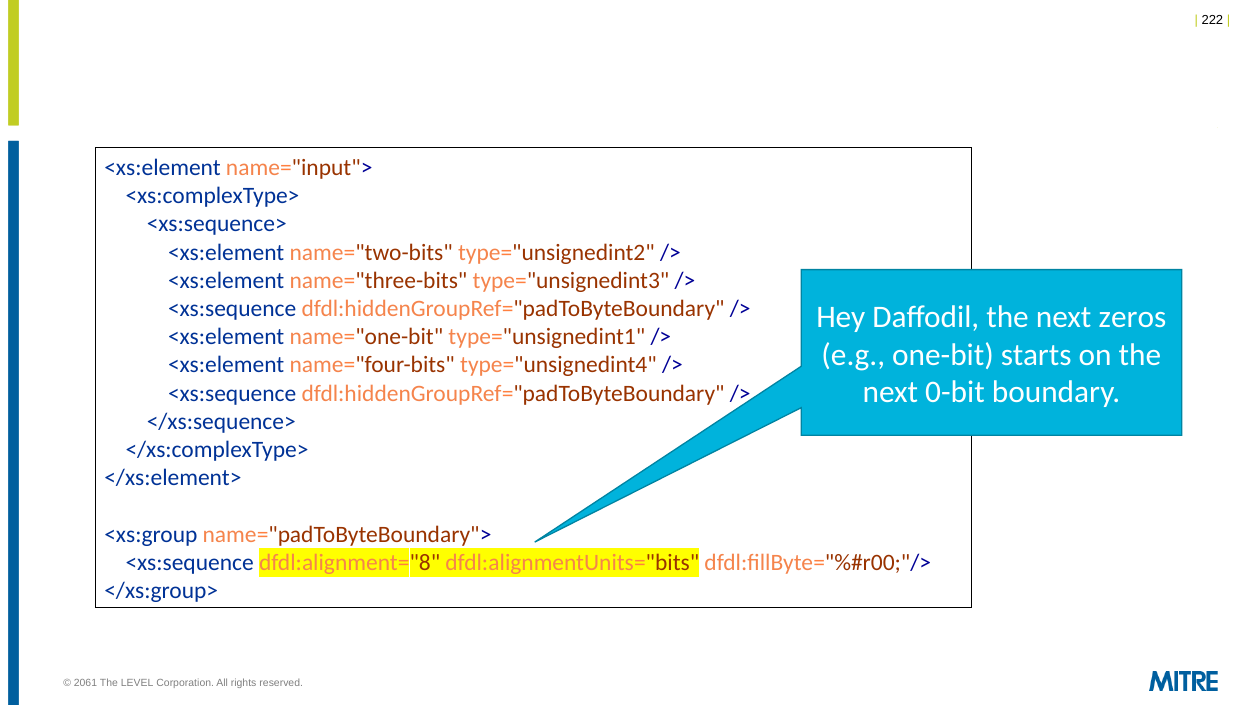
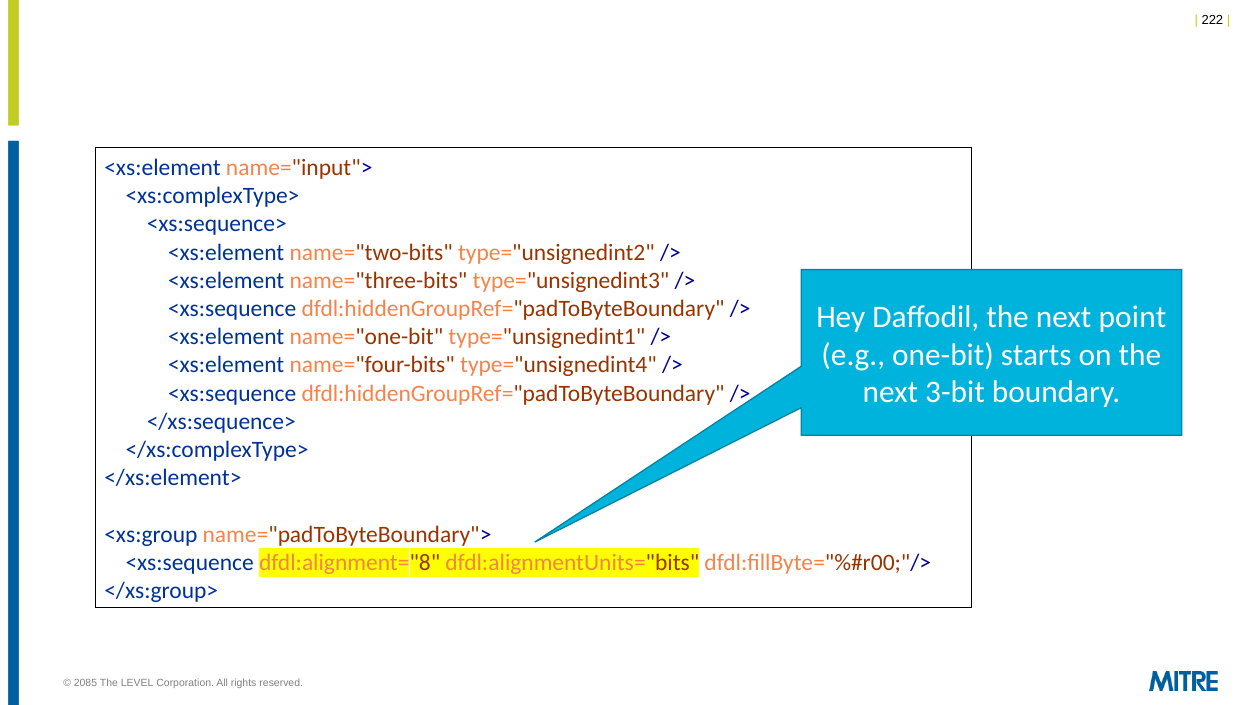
zeros: zeros -> point (1132, 317)
0-bit: 0-bit -> 3-bit (955, 392)
2061: 2061 -> 2085 (85, 683)
